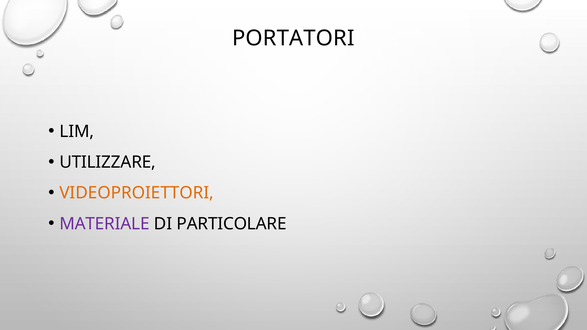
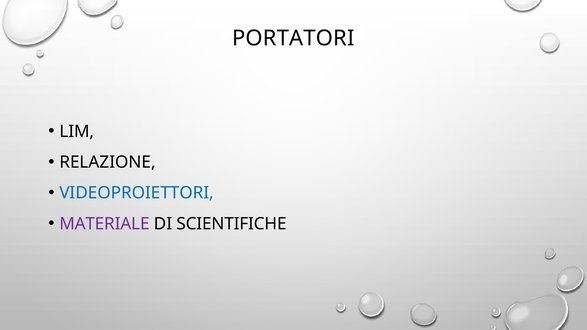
UTILIZZARE: UTILIZZARE -> RELAZIONE (108, 162)
VIDEOPROIETTORI colour: orange -> blue (137, 193)
PARTICOLARE: PARTICOLARE -> SCIENTIFICHE (232, 224)
